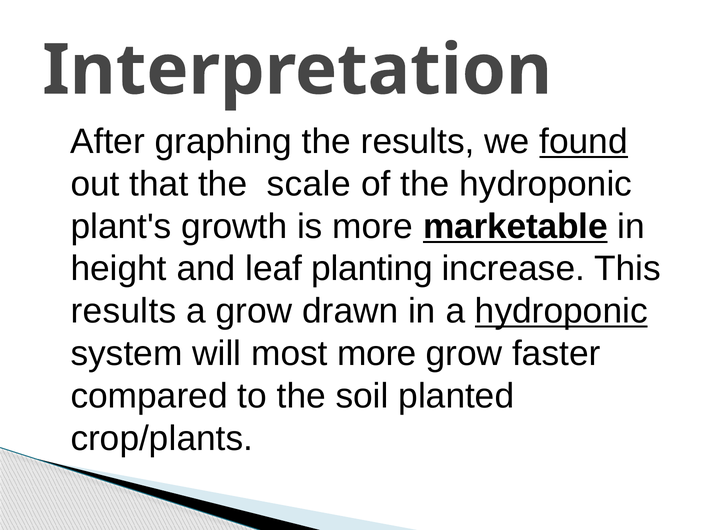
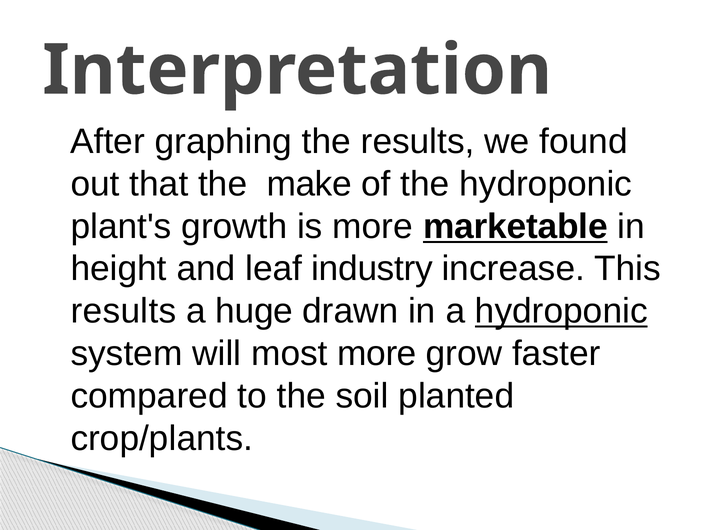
found underline: present -> none (584, 142)
scale: scale -> make (309, 184)
planting: planting -> industry (372, 269)
a grow: grow -> huge (254, 311)
